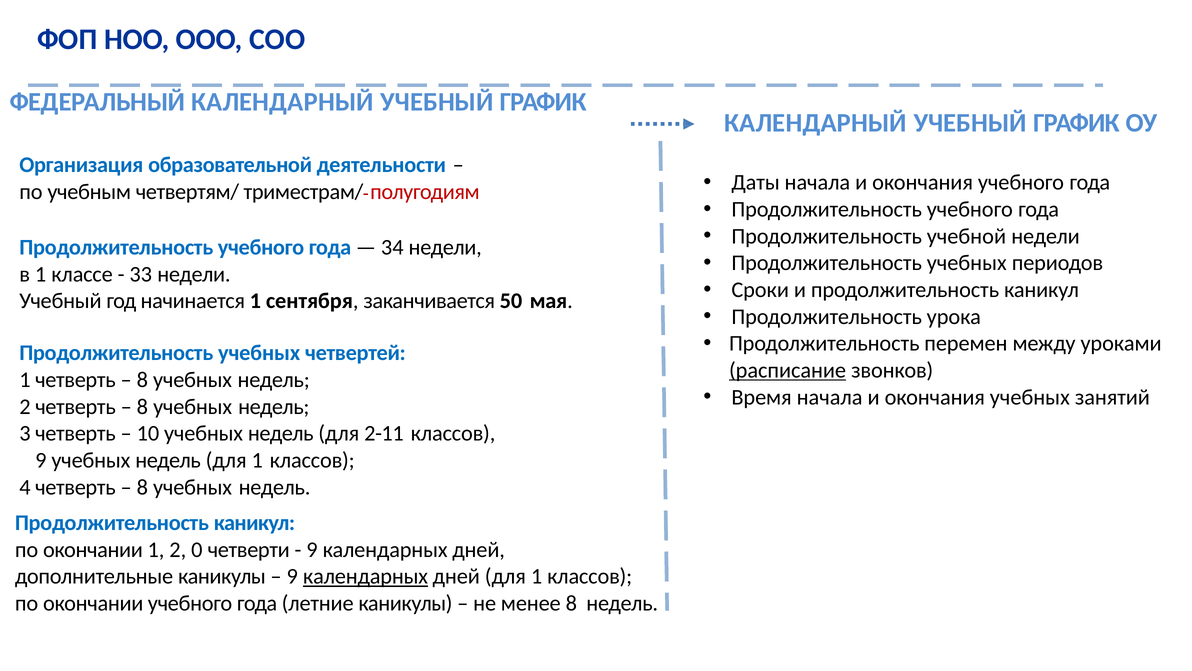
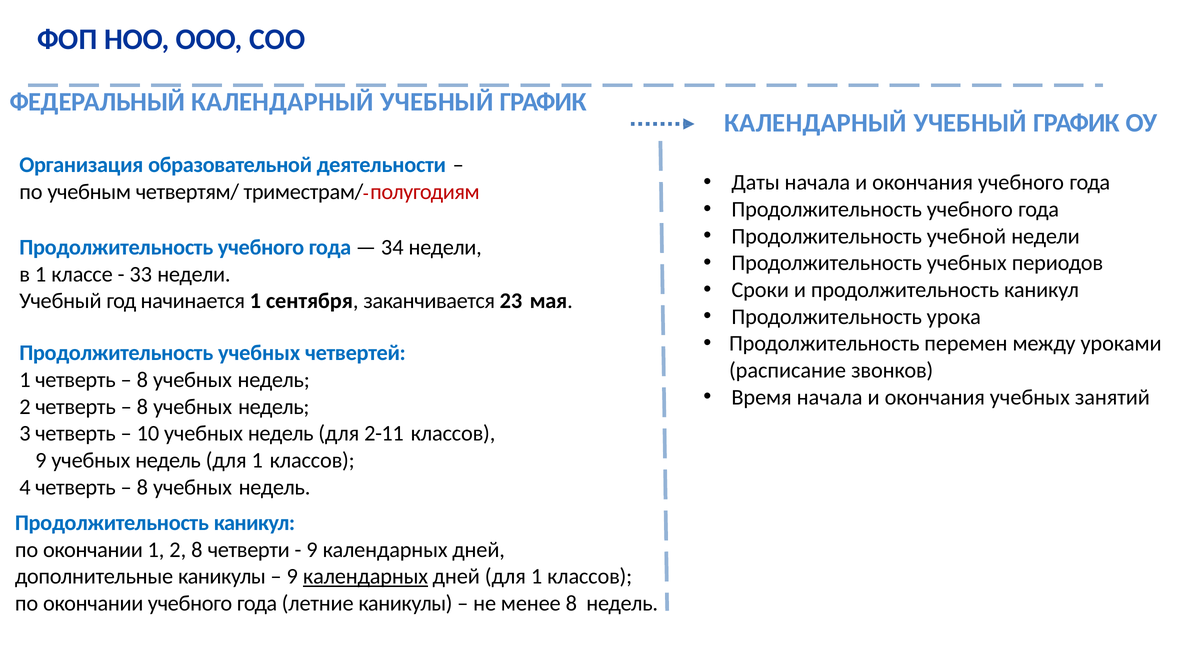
50: 50 -> 23 (511, 301)
расписание underline: present -> none (788, 370)
2 0: 0 -> 8 (197, 549)
